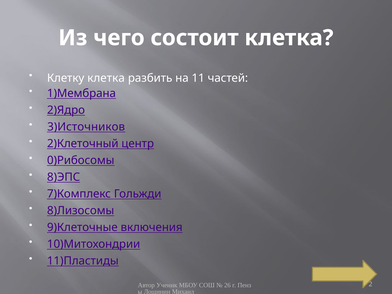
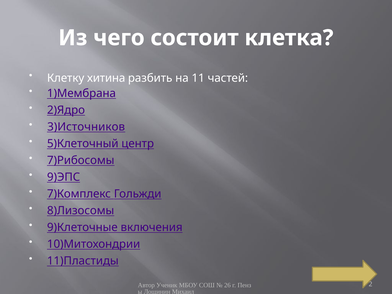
Клетку клетка: клетка -> хитина (106, 78)
2)Клеточный: 2)Клеточный -> 5)Клеточный (83, 144)
0)Рибосомы: 0)Рибосомы -> 7)Рибосомы (81, 160)
8)ЭПС: 8)ЭПС -> 9)ЭПС (64, 177)
